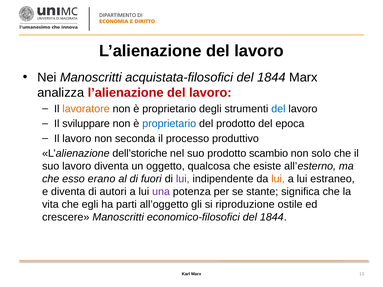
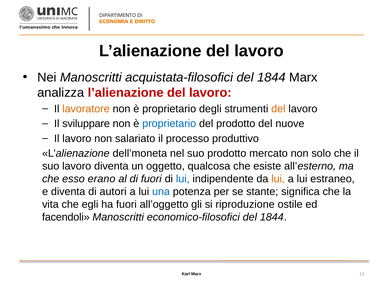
del colour: blue -> orange (278, 109)
epoca: epoca -> nuove (290, 124)
seconda: seconda -> salariato (135, 139)
dell’storiche: dell’storiche -> dell’moneta (140, 154)
scambio: scambio -> mercato (269, 154)
lui colour: purple -> blue (183, 179)
una colour: purple -> blue (161, 192)
ha parti: parti -> fuori (126, 205)
crescere: crescere -> facendoli (66, 217)
